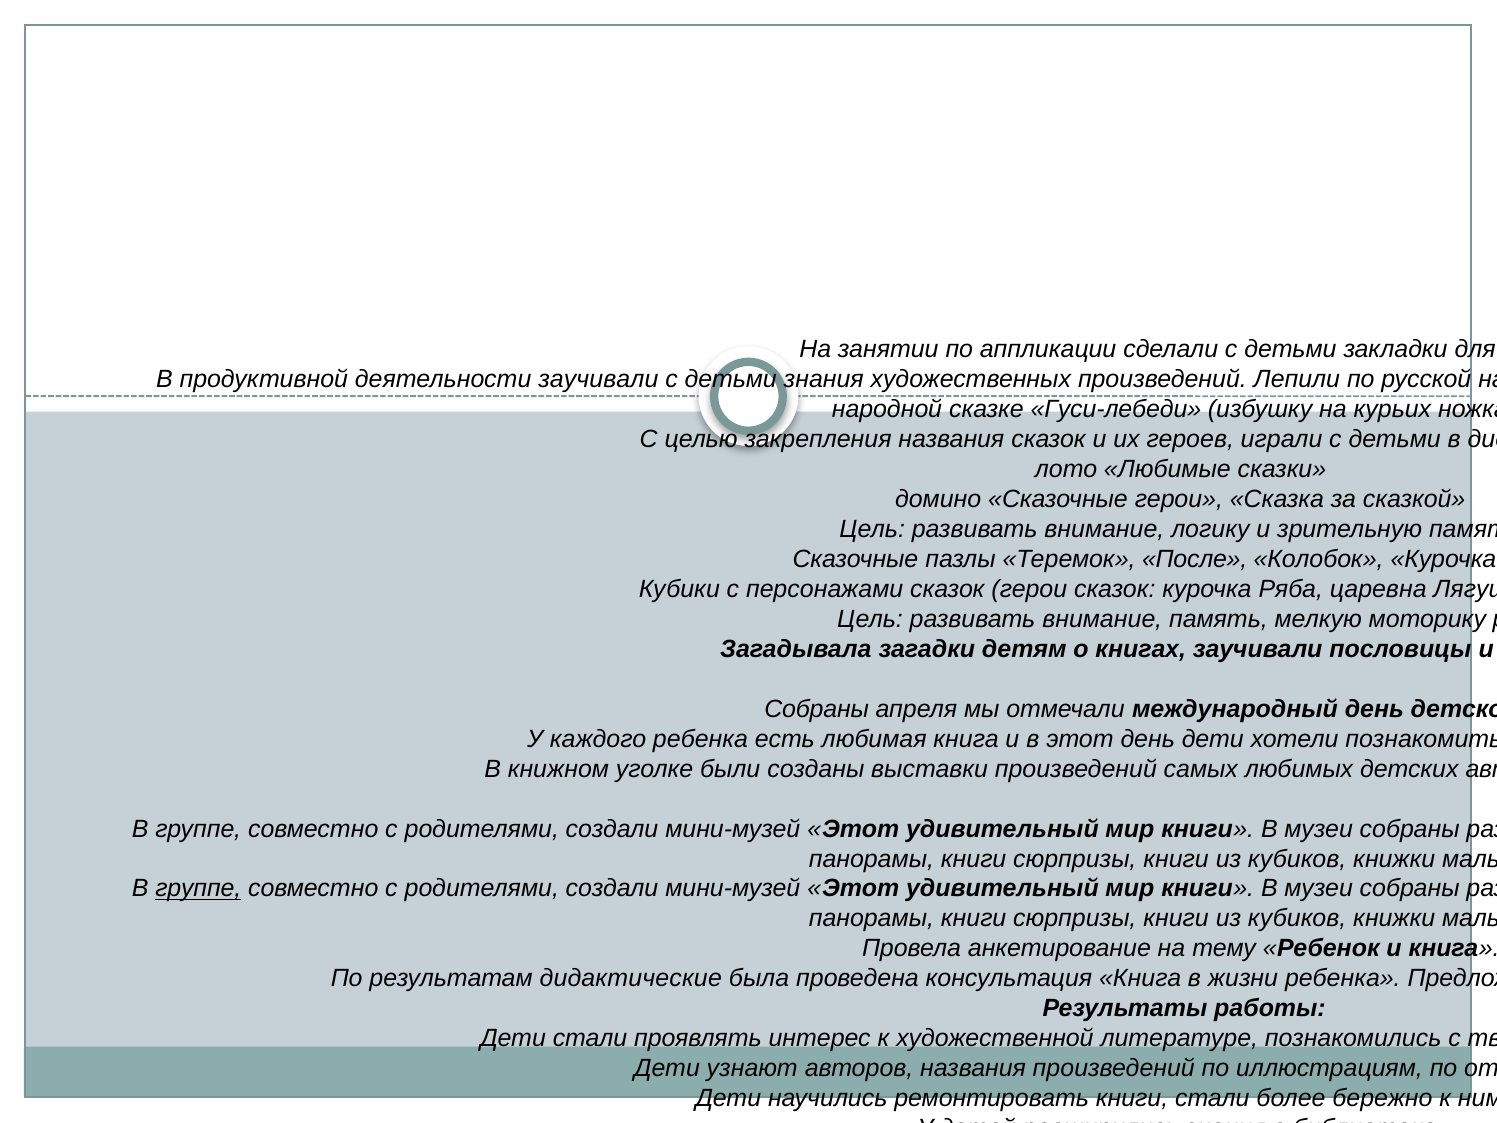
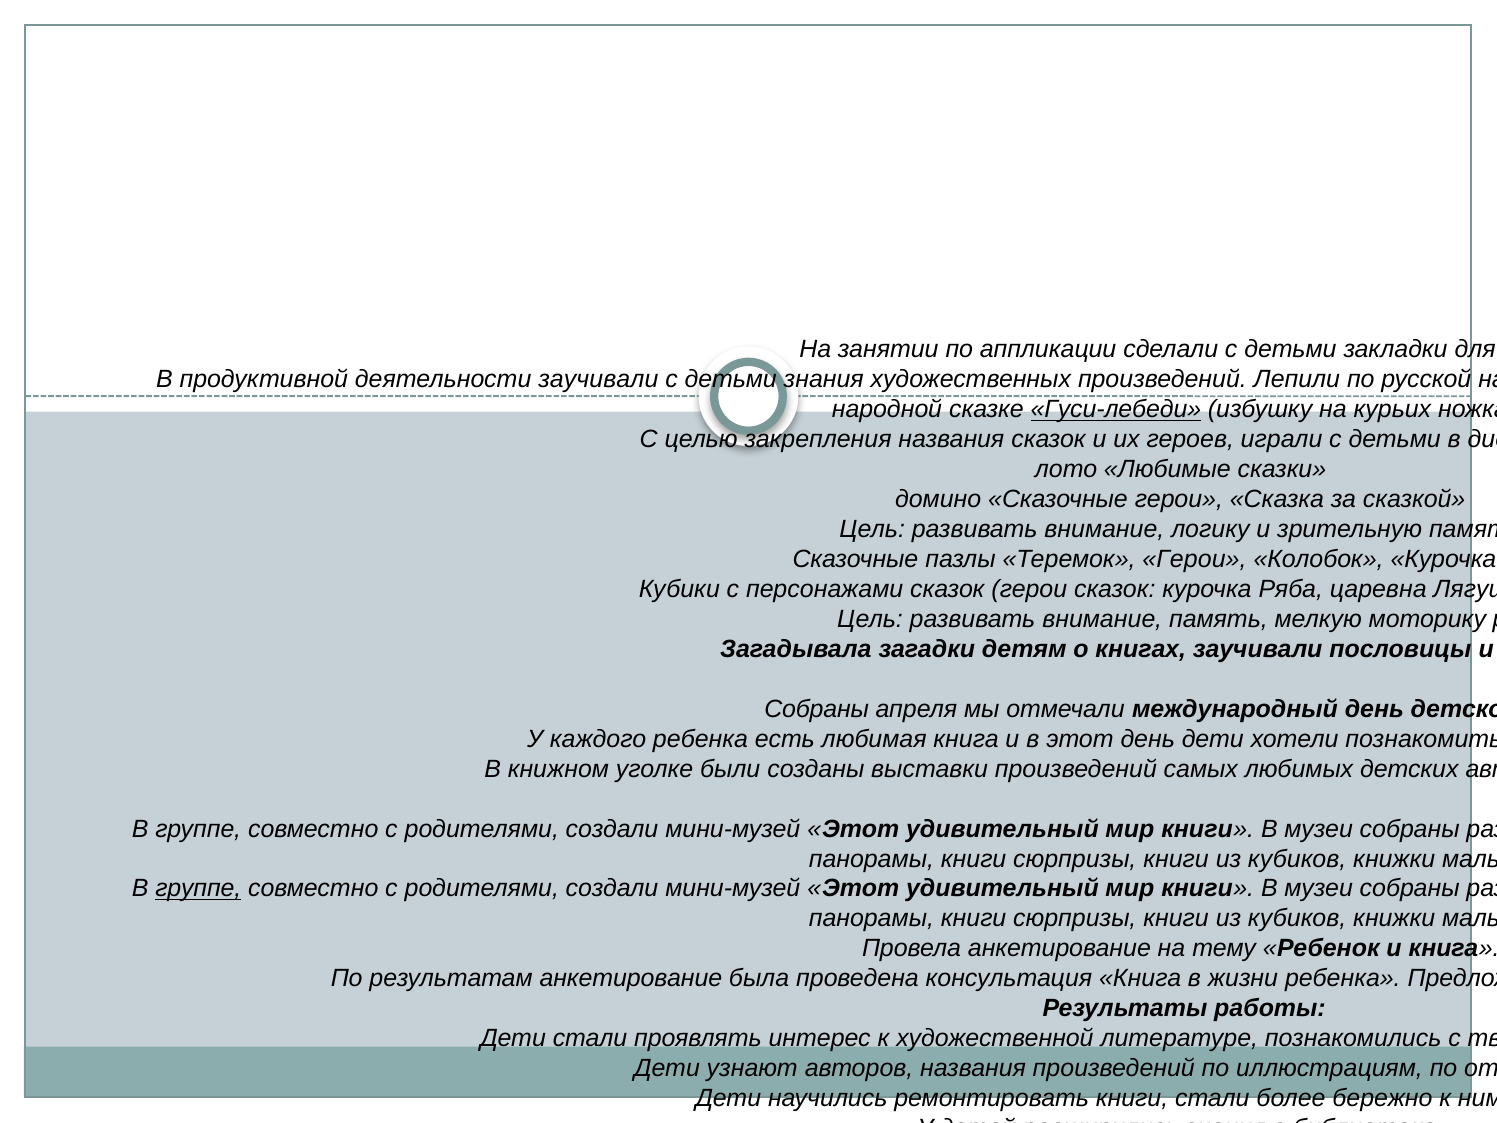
Гуси-лебеди underline: none -> present (1116, 410)
Теремок После: После -> Герои (1194, 559)
результатам дидактические: дидактические -> анкетирование (631, 978)
